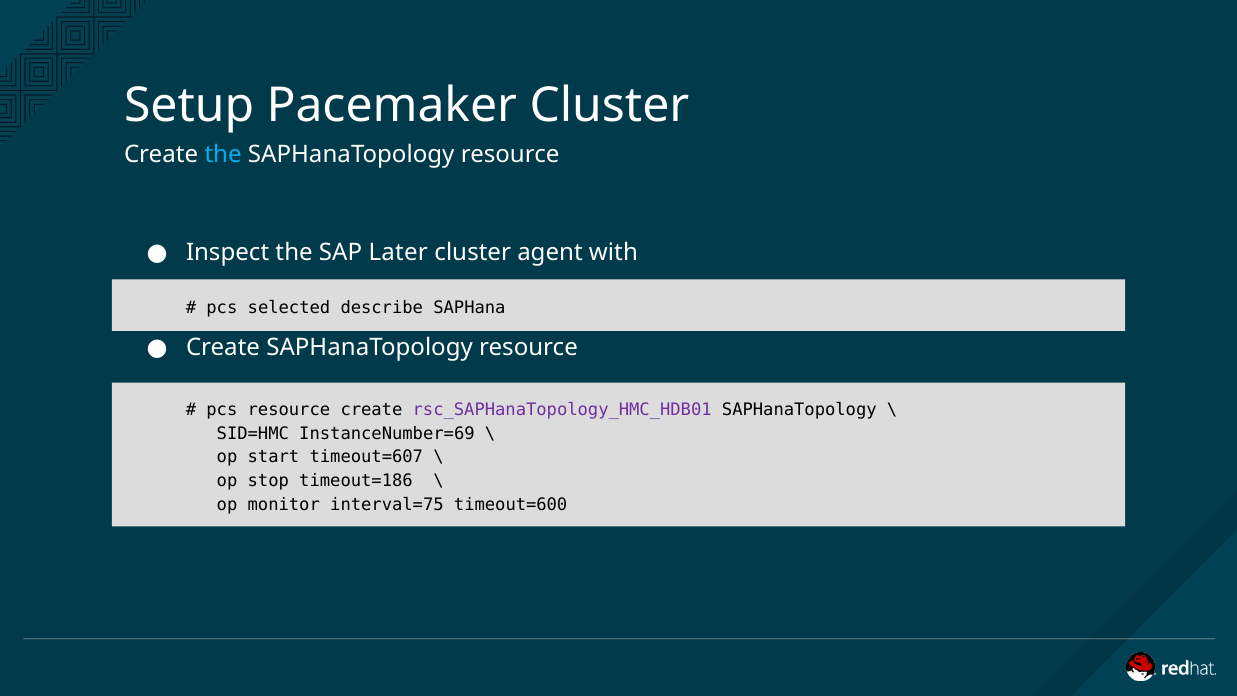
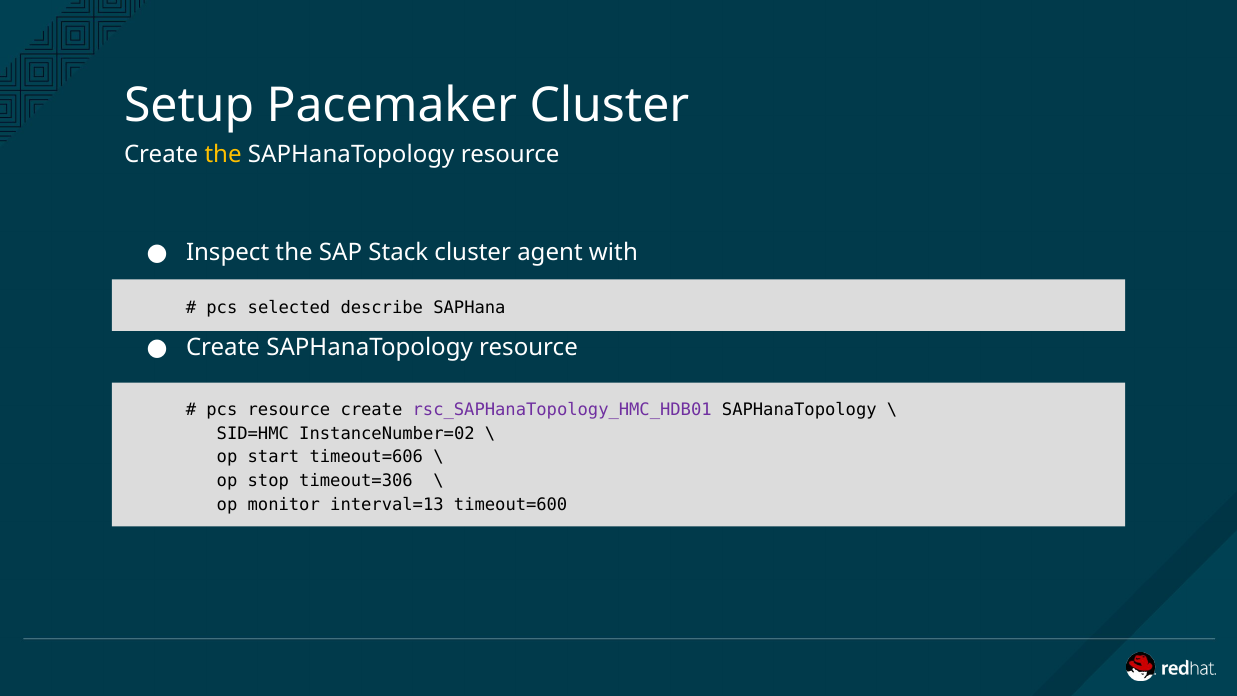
the colour: light blue -> yellow (223, 154)
Later: Later -> Stack (398, 253)
InstanceNumber=69: InstanceNumber=69 -> InstanceNumber=02 (387, 433)
timeout=607: timeout=607 -> timeout=606 (366, 457)
timeout=186: timeout=186 -> timeout=306 (356, 481)
interval=75: interval=75 -> interval=13 (387, 505)
